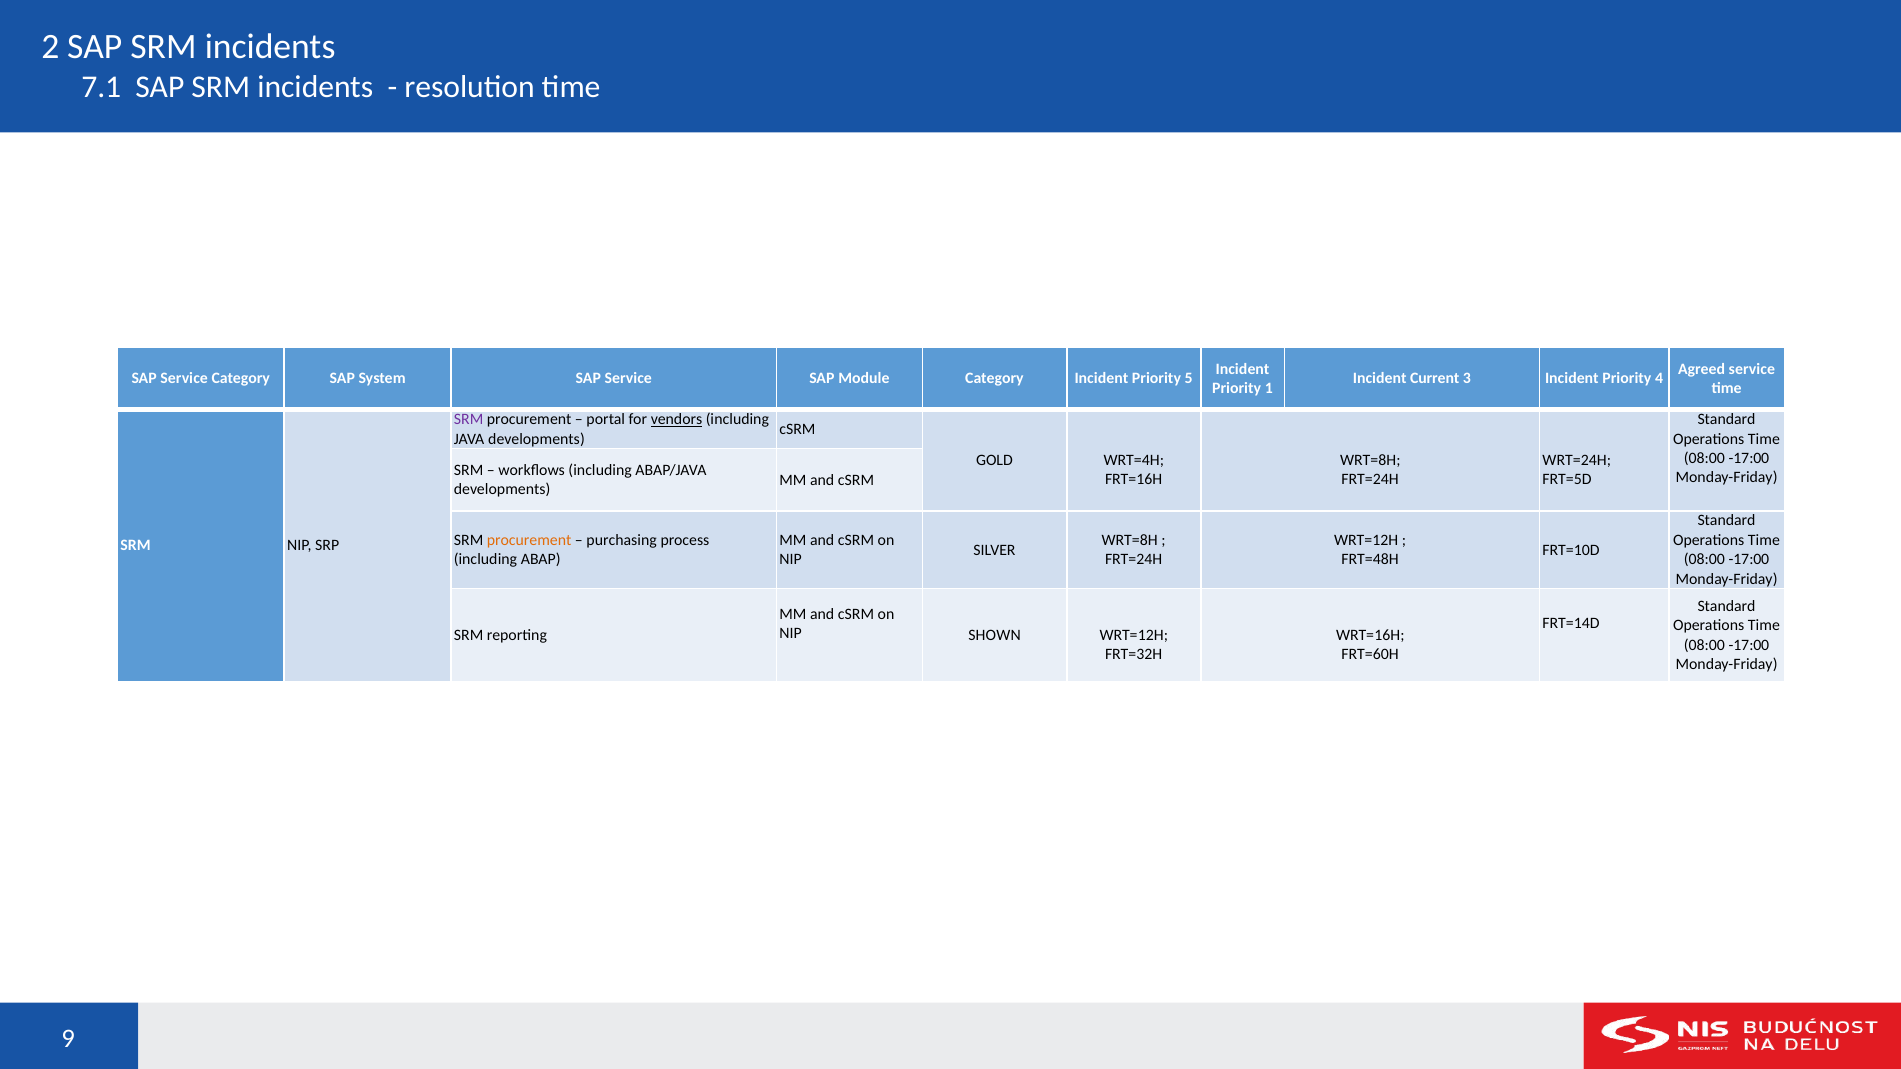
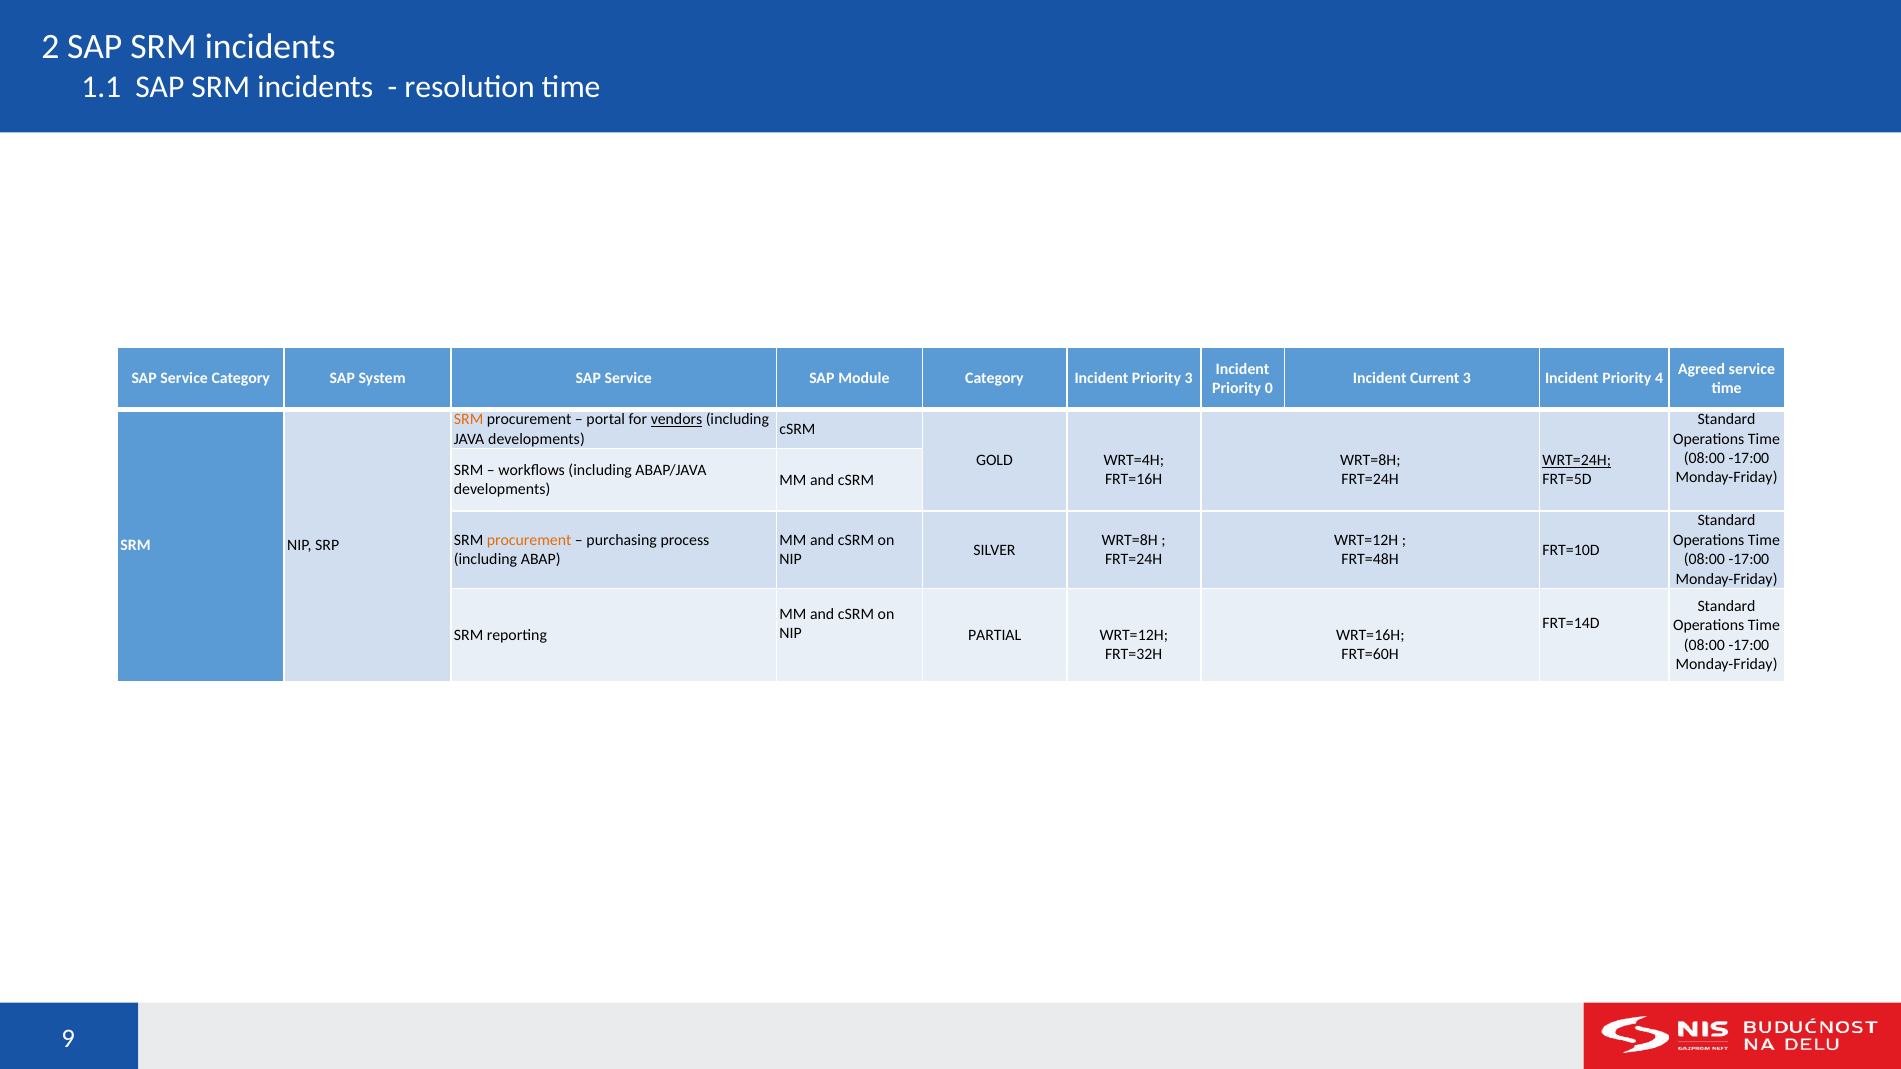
7.1: 7.1 -> 1.1 (101, 87)
Priority 5: 5 -> 3 (1189, 379)
1: 1 -> 0 (1269, 389)
SRM colour: purple -> orange (469, 419)
WRT=24H underline: none -> present (1577, 460)
SHOWN: SHOWN -> PARTIAL (995, 635)
